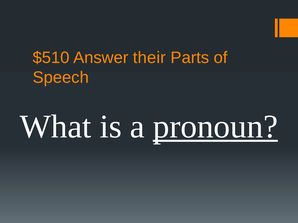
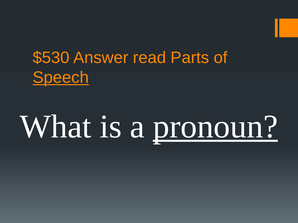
$510: $510 -> $530 (51, 58)
their: their -> read (149, 58)
Speech underline: none -> present (61, 78)
